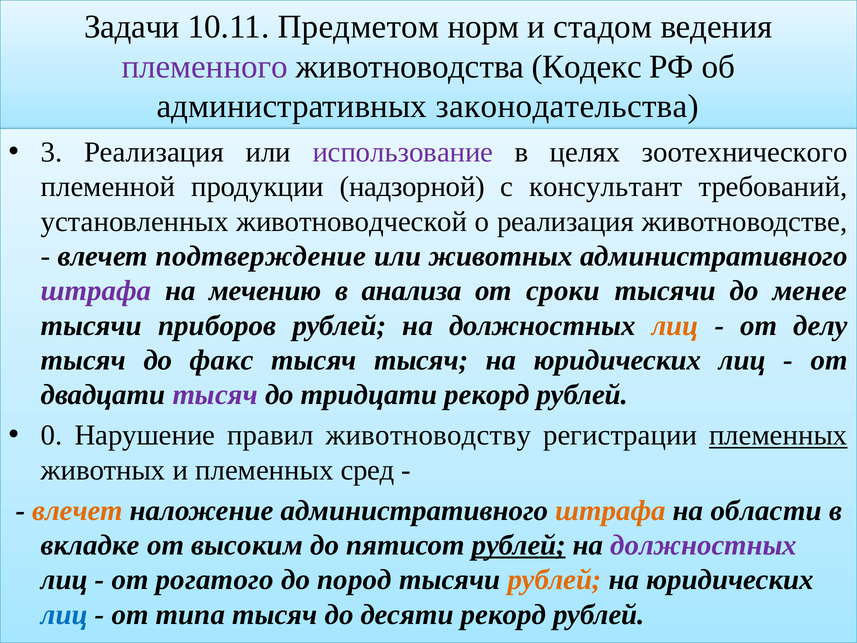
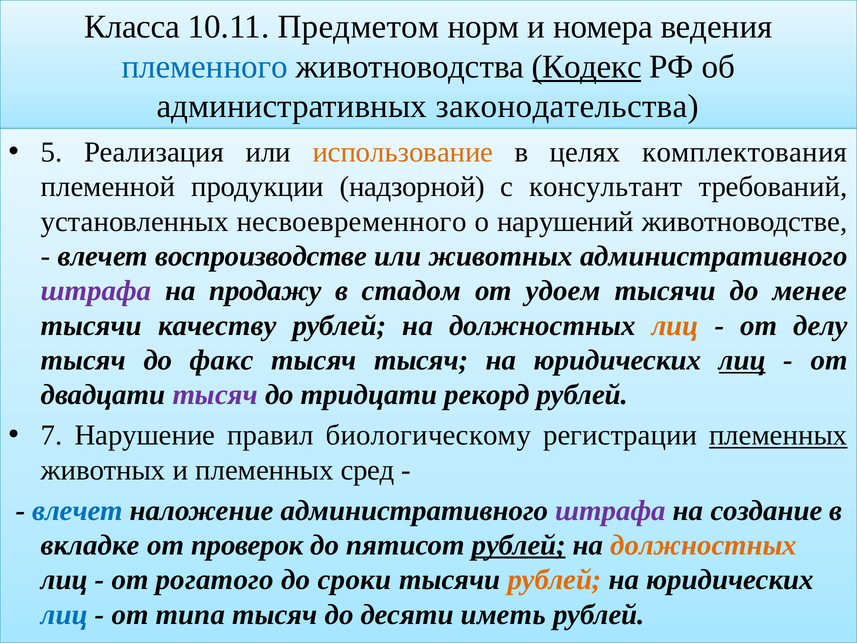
Задачи: Задачи -> Класса (132, 27)
стадом: стадом -> номера (603, 27)
племенного colour: purple -> blue (205, 67)
Кодекс underline: none -> present (587, 67)
3: 3 -> 5 (52, 152)
использование colour: purple -> orange (403, 152)
зоотехнического: зоотехнического -> комплектования (745, 152)
животноводческой: животноводческой -> несвоевременного (352, 221)
о реализация: реализация -> нарушений (565, 221)
подтверждение: подтверждение -> воспроизводстве (261, 256)
мечению: мечению -> продажу (265, 291)
анализа: анализа -> стадом (411, 291)
сроки: сроки -> удоем (563, 291)
приборов: приборов -> качеству (217, 325)
лиц underline: none -> present (742, 360)
0: 0 -> 7 (52, 435)
животноводству: животноводству -> биологическому (428, 435)
влечет colour: orange -> blue (78, 510)
штрафа colour: orange -> purple (611, 510)
области: области -> создание (766, 510)
высоким: высоким -> проверок (247, 545)
должностных colour: purple -> orange (704, 545)
пород: пород -> сроки (354, 580)
десяти рекорд: рекорд -> иметь (503, 614)
